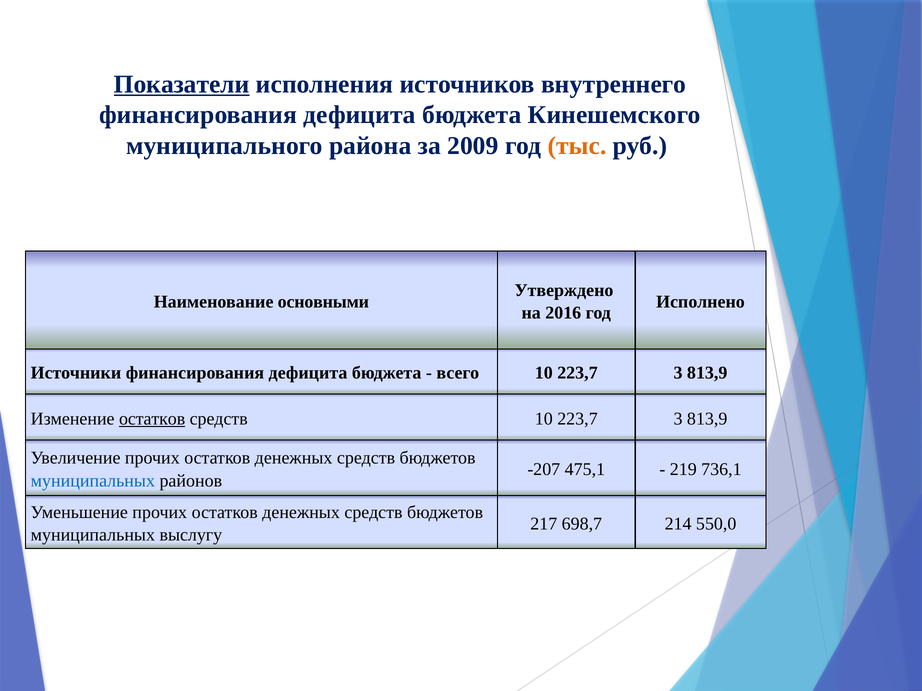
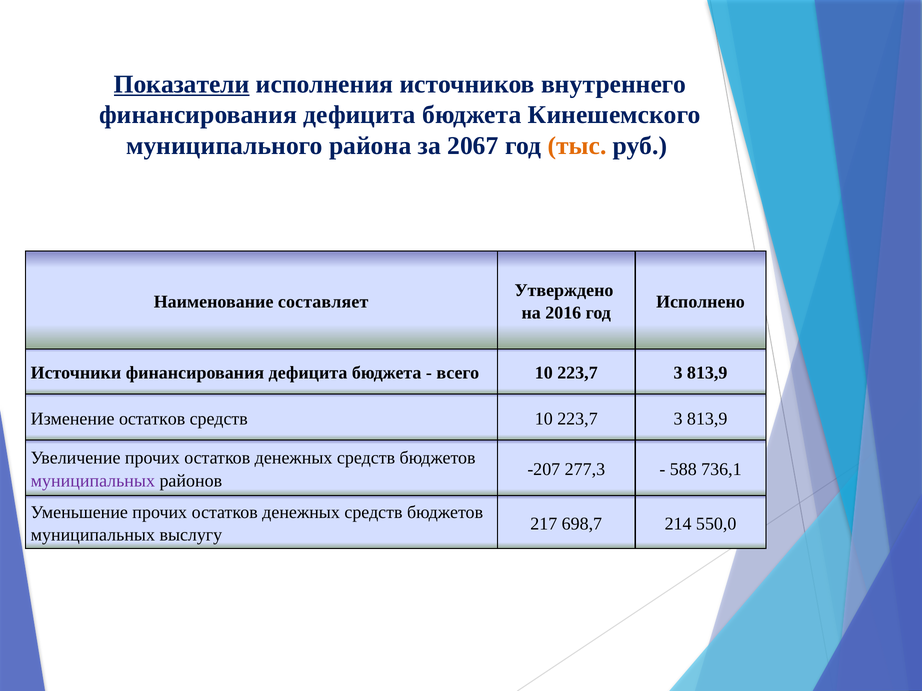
2009: 2009 -> 2067 (473, 146)
основными: основными -> составляет (323, 302)
остатков underline: present -> none (152, 419)
475,1: 475,1 -> 277,3 (585, 470)
219: 219 -> 588 (683, 470)
муниципальных colour: blue -> purple (93, 481)
